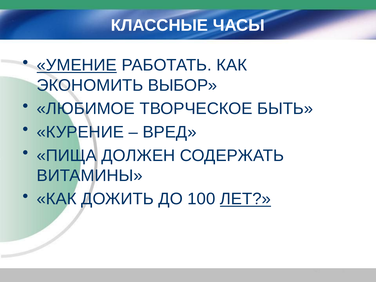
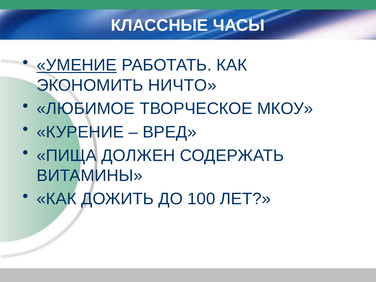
ВЫБОР: ВЫБОР -> НИЧТО (182, 85)
БЫТЬ: БЫТЬ -> МКОУ (285, 109)
ЛЕТ underline: present -> none (245, 199)
